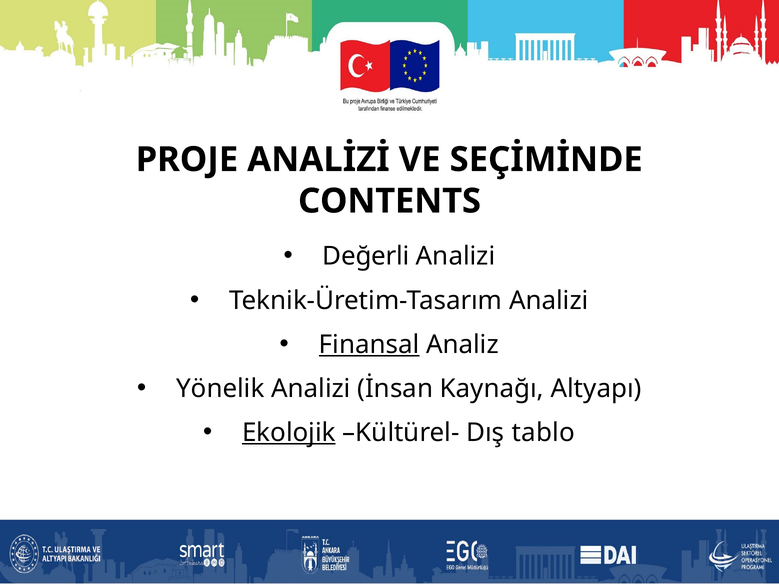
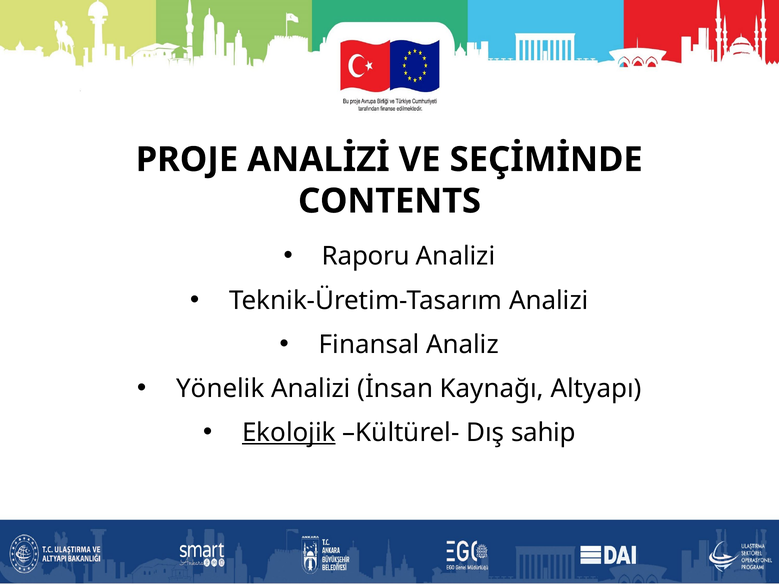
Değerli: Değerli -> Raporu (366, 256)
Finansal underline: present -> none (369, 345)
tablo: tablo -> sahip (544, 433)
